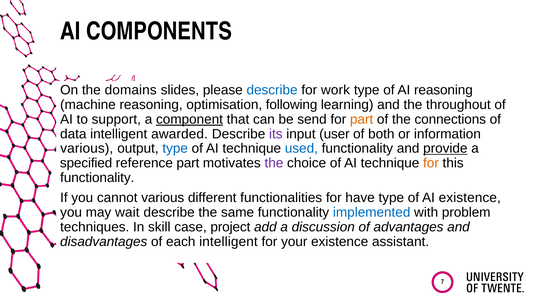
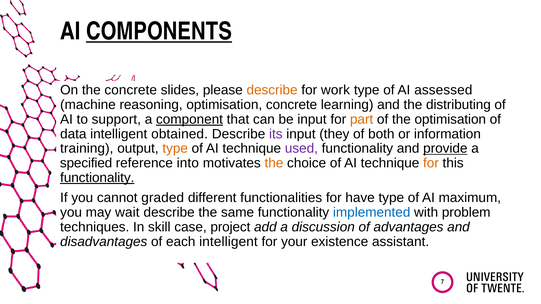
COMPONENTS underline: none -> present (159, 31)
the domains: domains -> concrete (131, 90)
describe colour: blue -> orange (272, 90)
AI reasoning: reasoning -> assessed (443, 90)
optimisation following: following -> concrete (292, 105)
throughout: throughout -> distributing (458, 105)
be send: send -> input (312, 119)
the connections: connections -> optimisation (450, 119)
awarded: awarded -> obtained (180, 134)
user: user -> they (334, 134)
various: various -> training (87, 149)
type colour: blue -> orange (175, 149)
used colour: blue -> purple (301, 149)
reference part: part -> into (188, 163)
the colour: purple -> orange (274, 163)
functionality underline: none -> present (97, 178)
cannot various: various -> graded (163, 198)
AI existence: existence -> maximum (470, 198)
